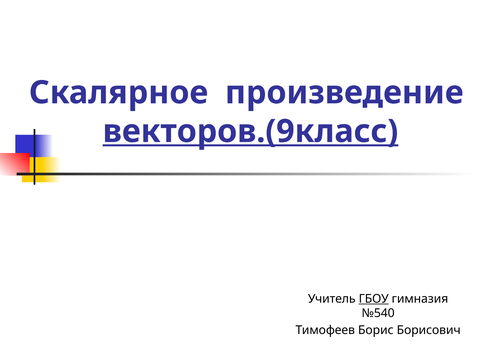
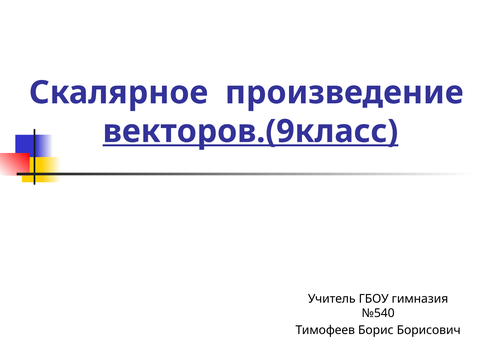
ГБОУ underline: present -> none (374, 299)
